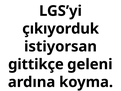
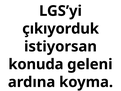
gittikçe: gittikçe -> konuda (36, 64)
